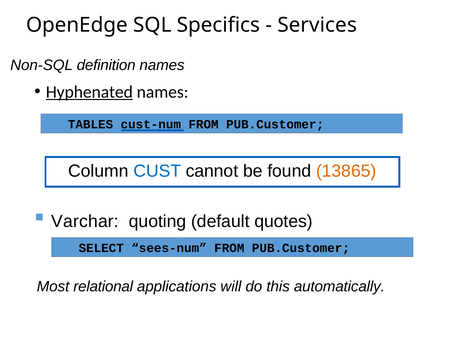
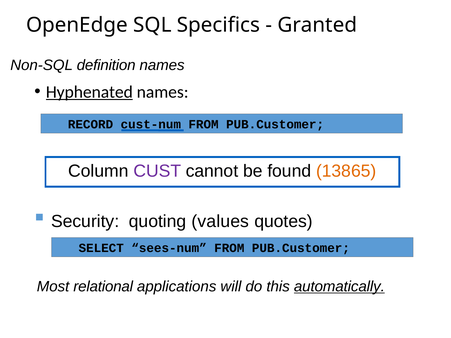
Services: Services -> Granted (317, 25)
TABLES: TABLES -> RECORD (91, 124)
CUST colour: blue -> purple (157, 171)
Varchar: Varchar -> Security (85, 222)
default: default -> values (220, 222)
automatically underline: none -> present (339, 287)
